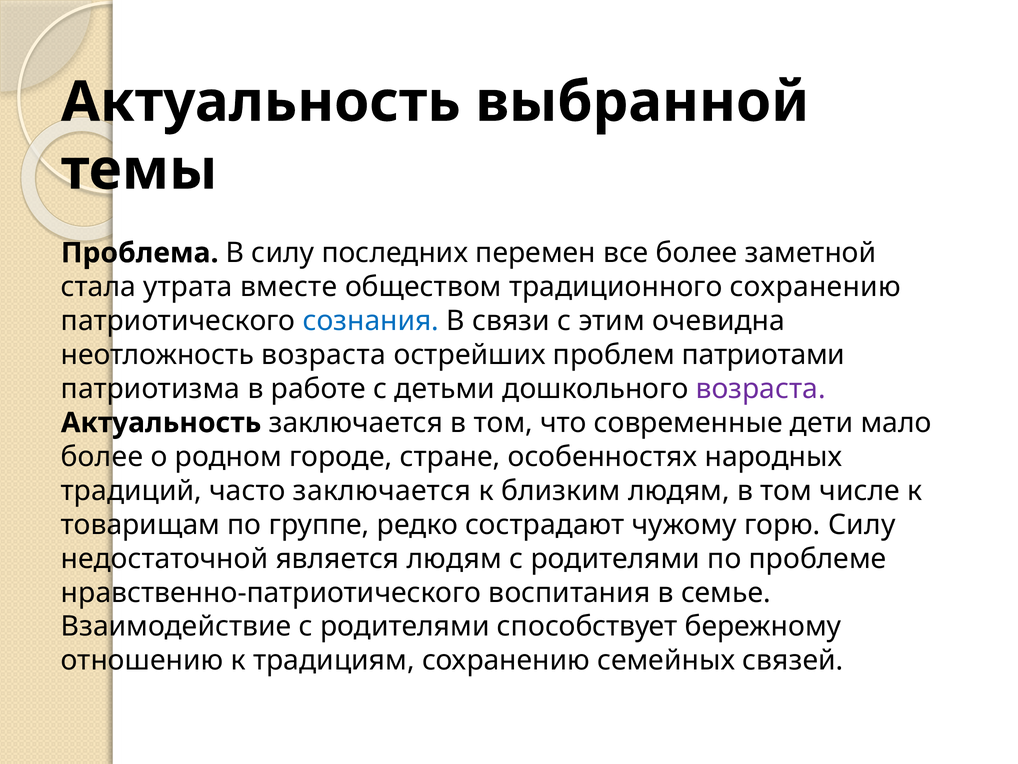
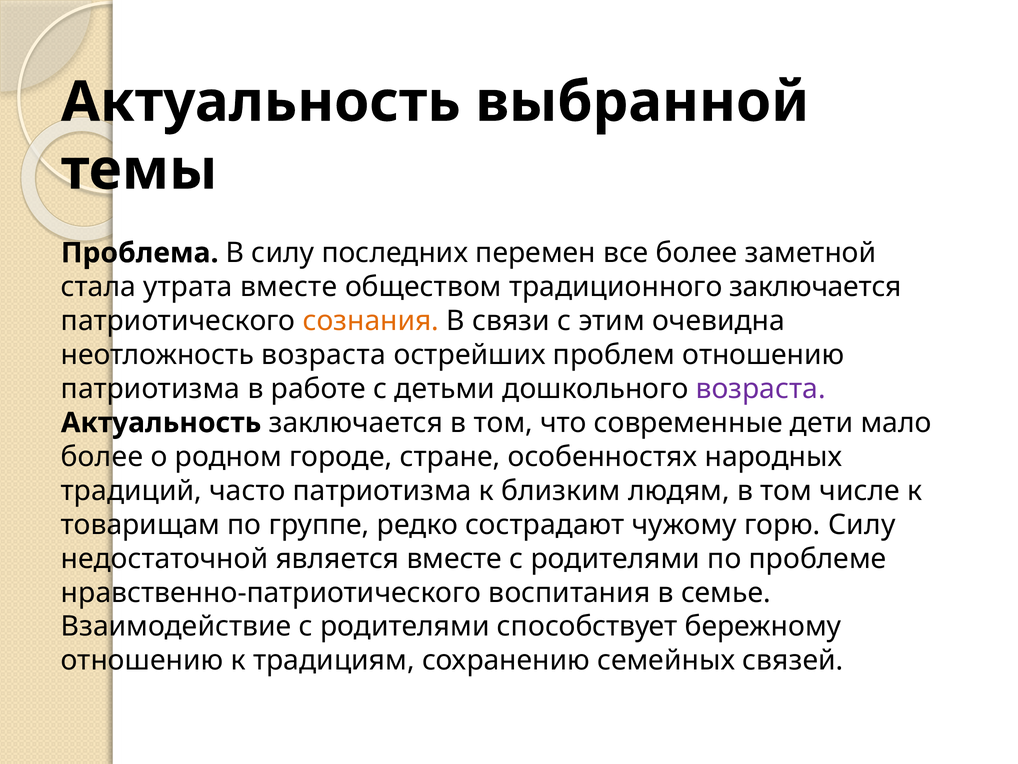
традиционного сохранению: сохранению -> заключается (815, 287)
сознания colour: blue -> orange (371, 321)
проблем патриотами: патриотами -> отношению (763, 355)
часто заключается: заключается -> патриотизма (382, 490)
является людям: людям -> вместе (454, 558)
